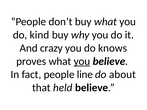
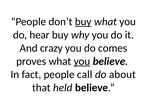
buy underline: none -> present (83, 22)
kind: kind -> hear (40, 35)
knows: knows -> comes (113, 48)
line: line -> call (85, 75)
